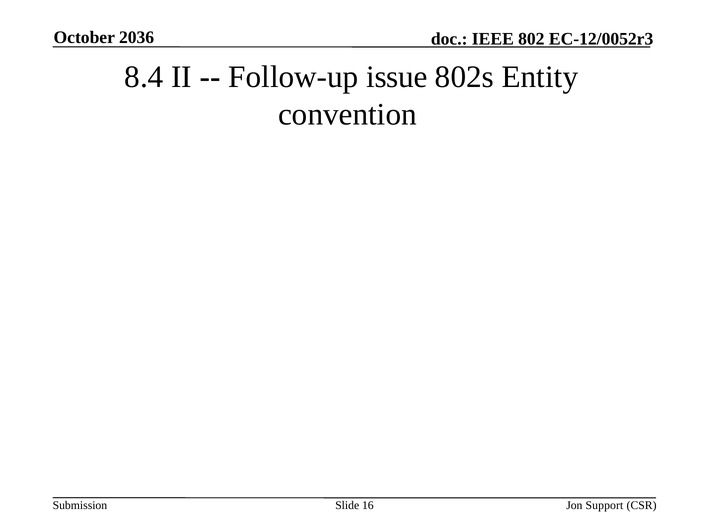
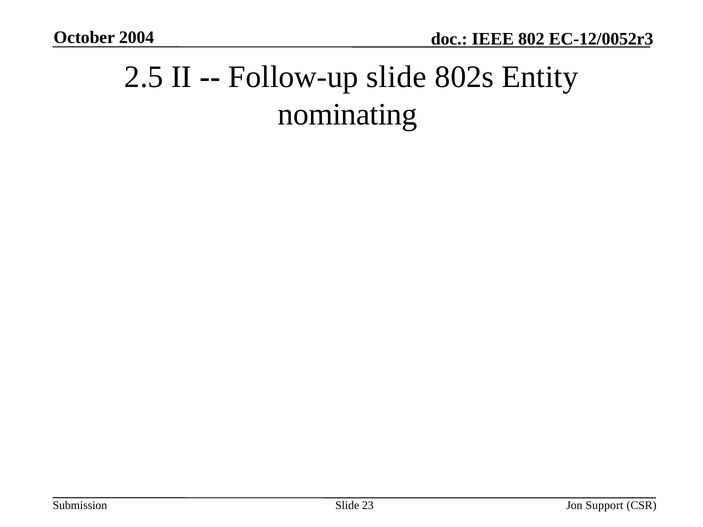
2036: 2036 -> 2004 (137, 37)
8.4: 8.4 -> 2.5 (144, 77)
Follow-up issue: issue -> slide (397, 77)
convention: convention -> nominating (348, 115)
16: 16 -> 23 (368, 506)
